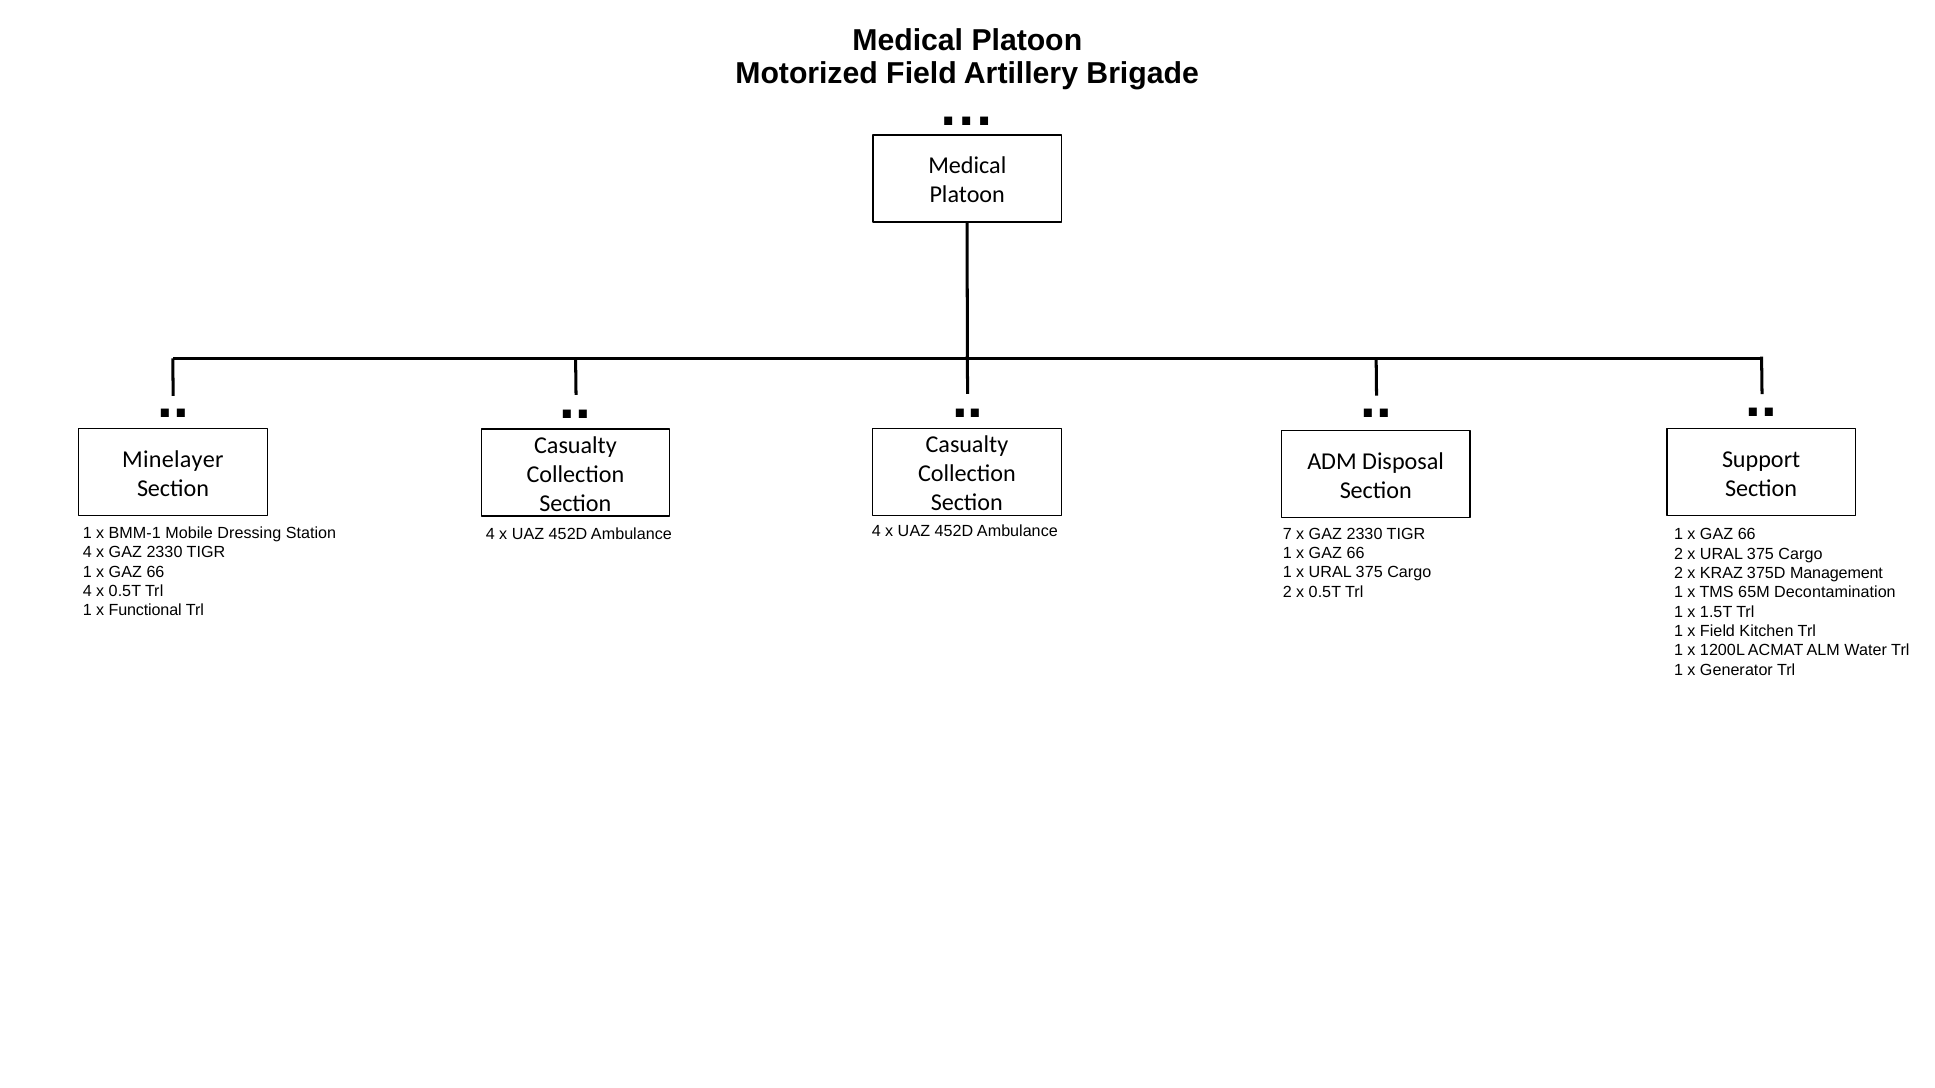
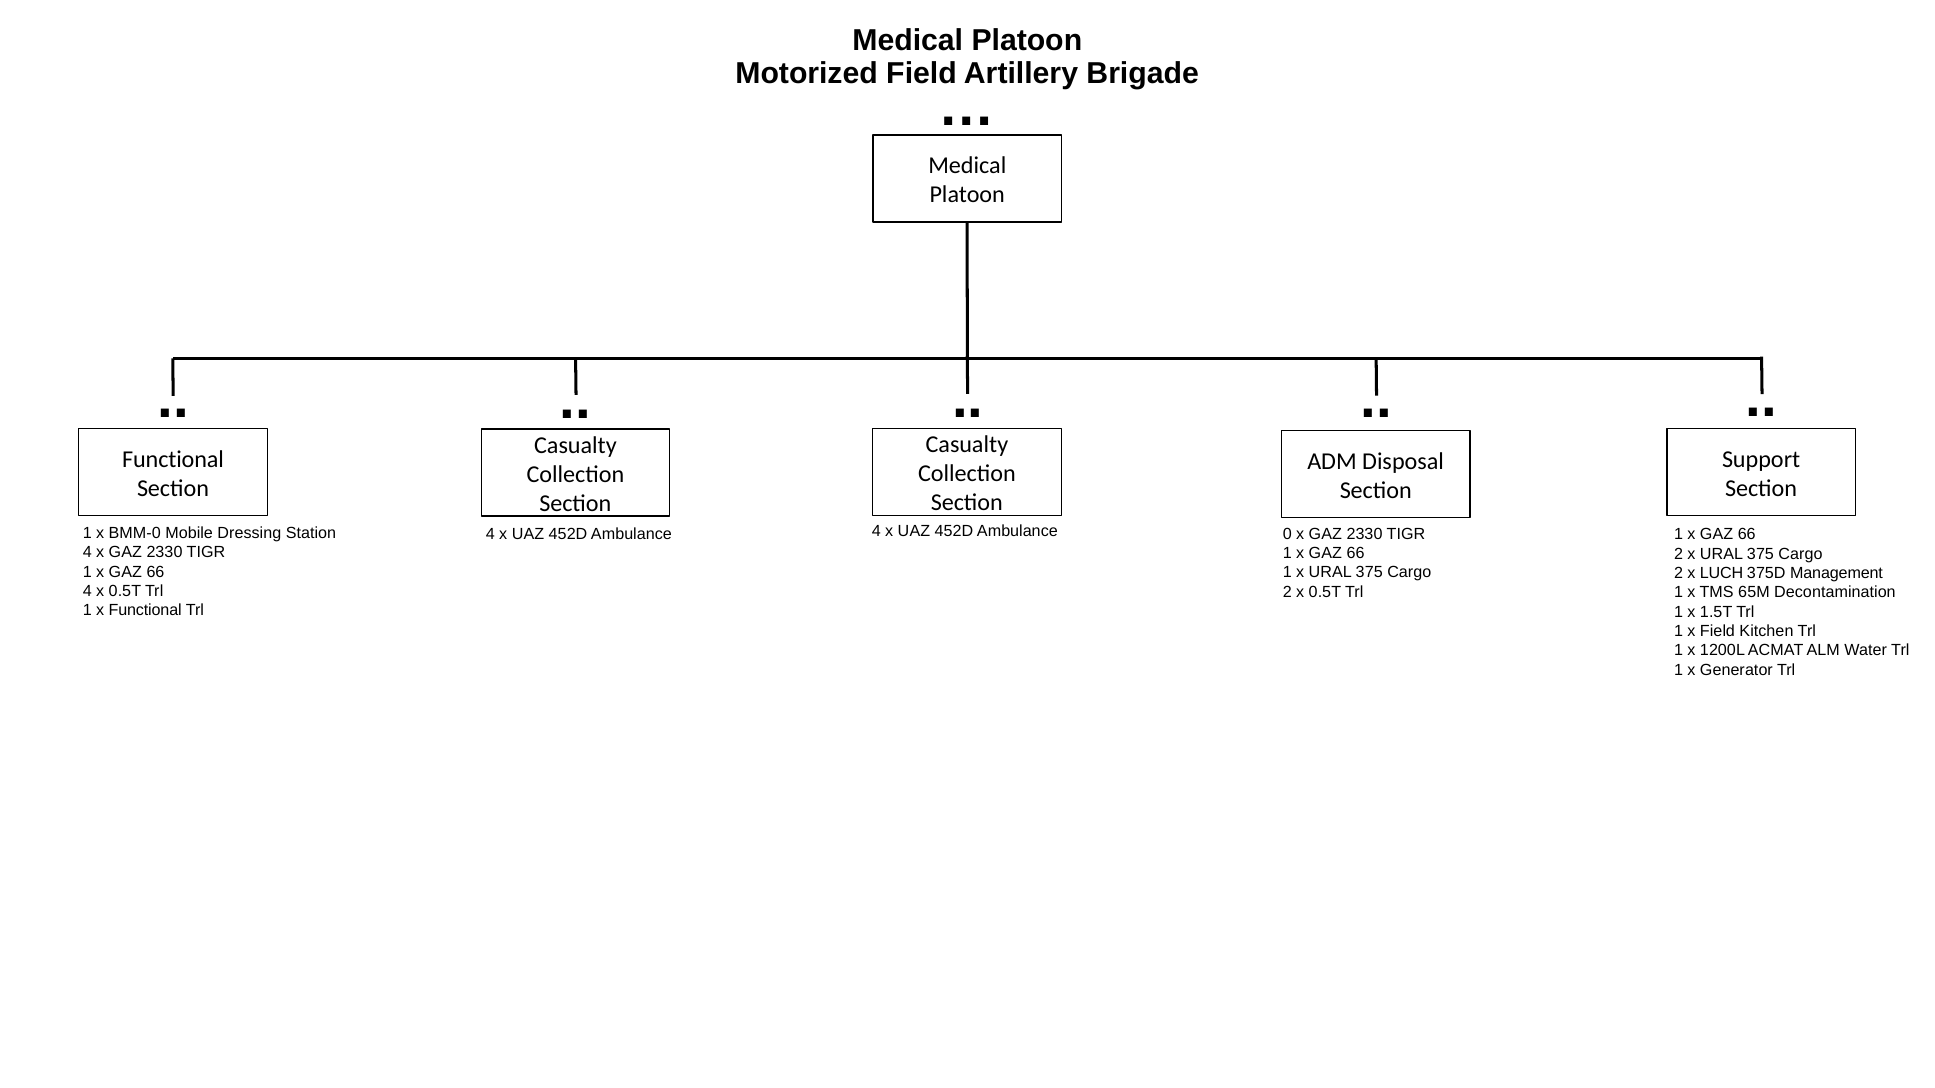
Minelayer: Minelayer -> Functional (173, 460)
7: 7 -> 0 (1287, 534)
BMM-1: BMM-1 -> BMM-0 (135, 533)
KRAZ: KRAZ -> LUCH (1722, 573)
